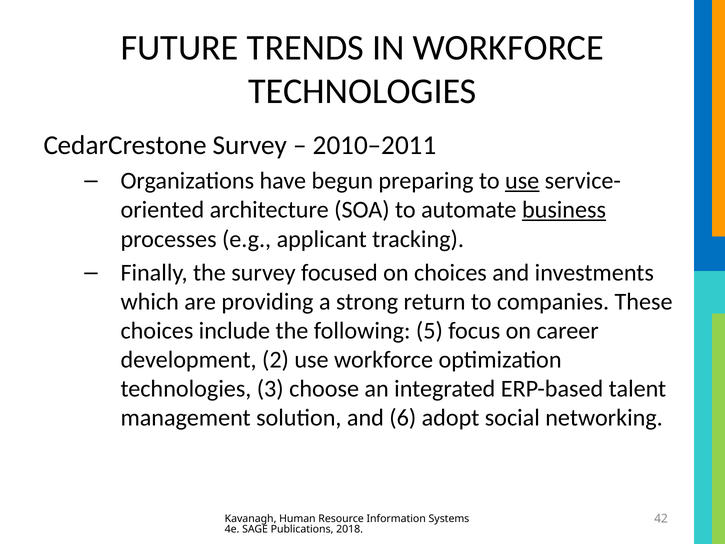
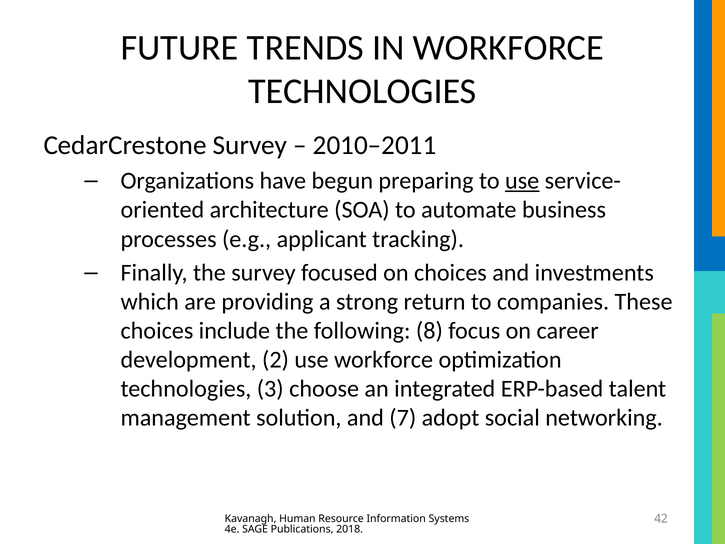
business underline: present -> none (564, 210)
5: 5 -> 8 (429, 331)
6: 6 -> 7 (403, 418)
